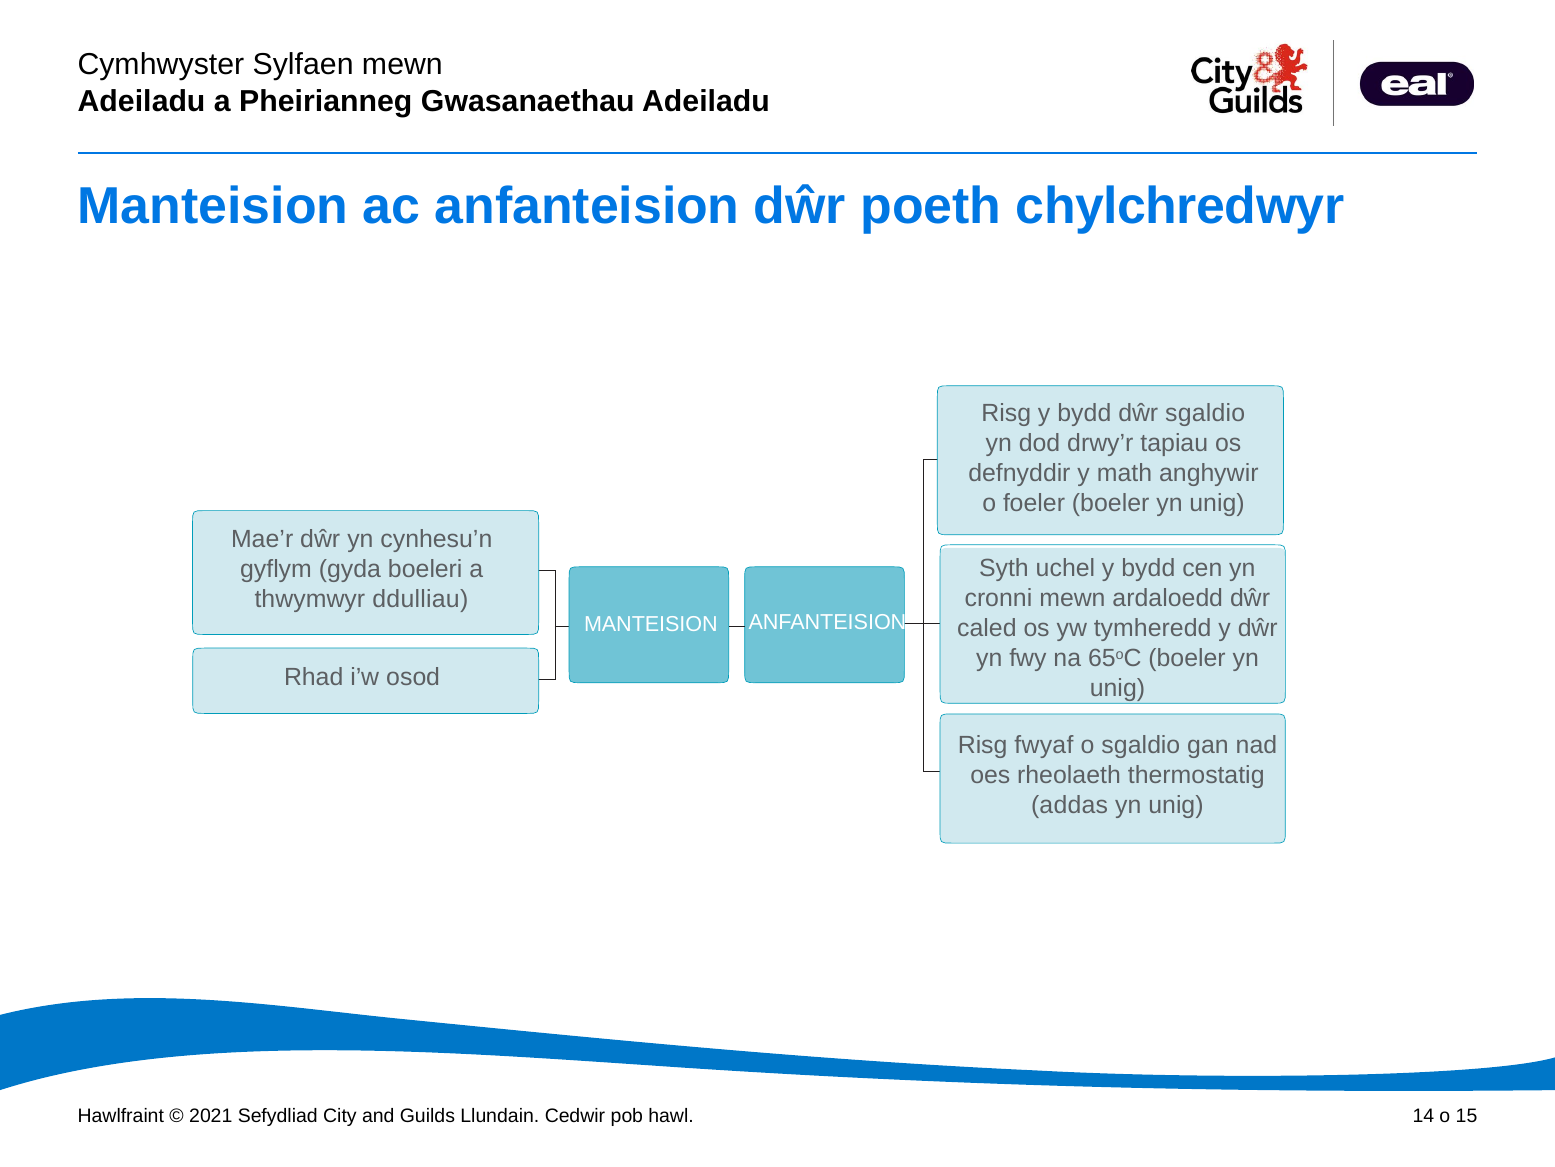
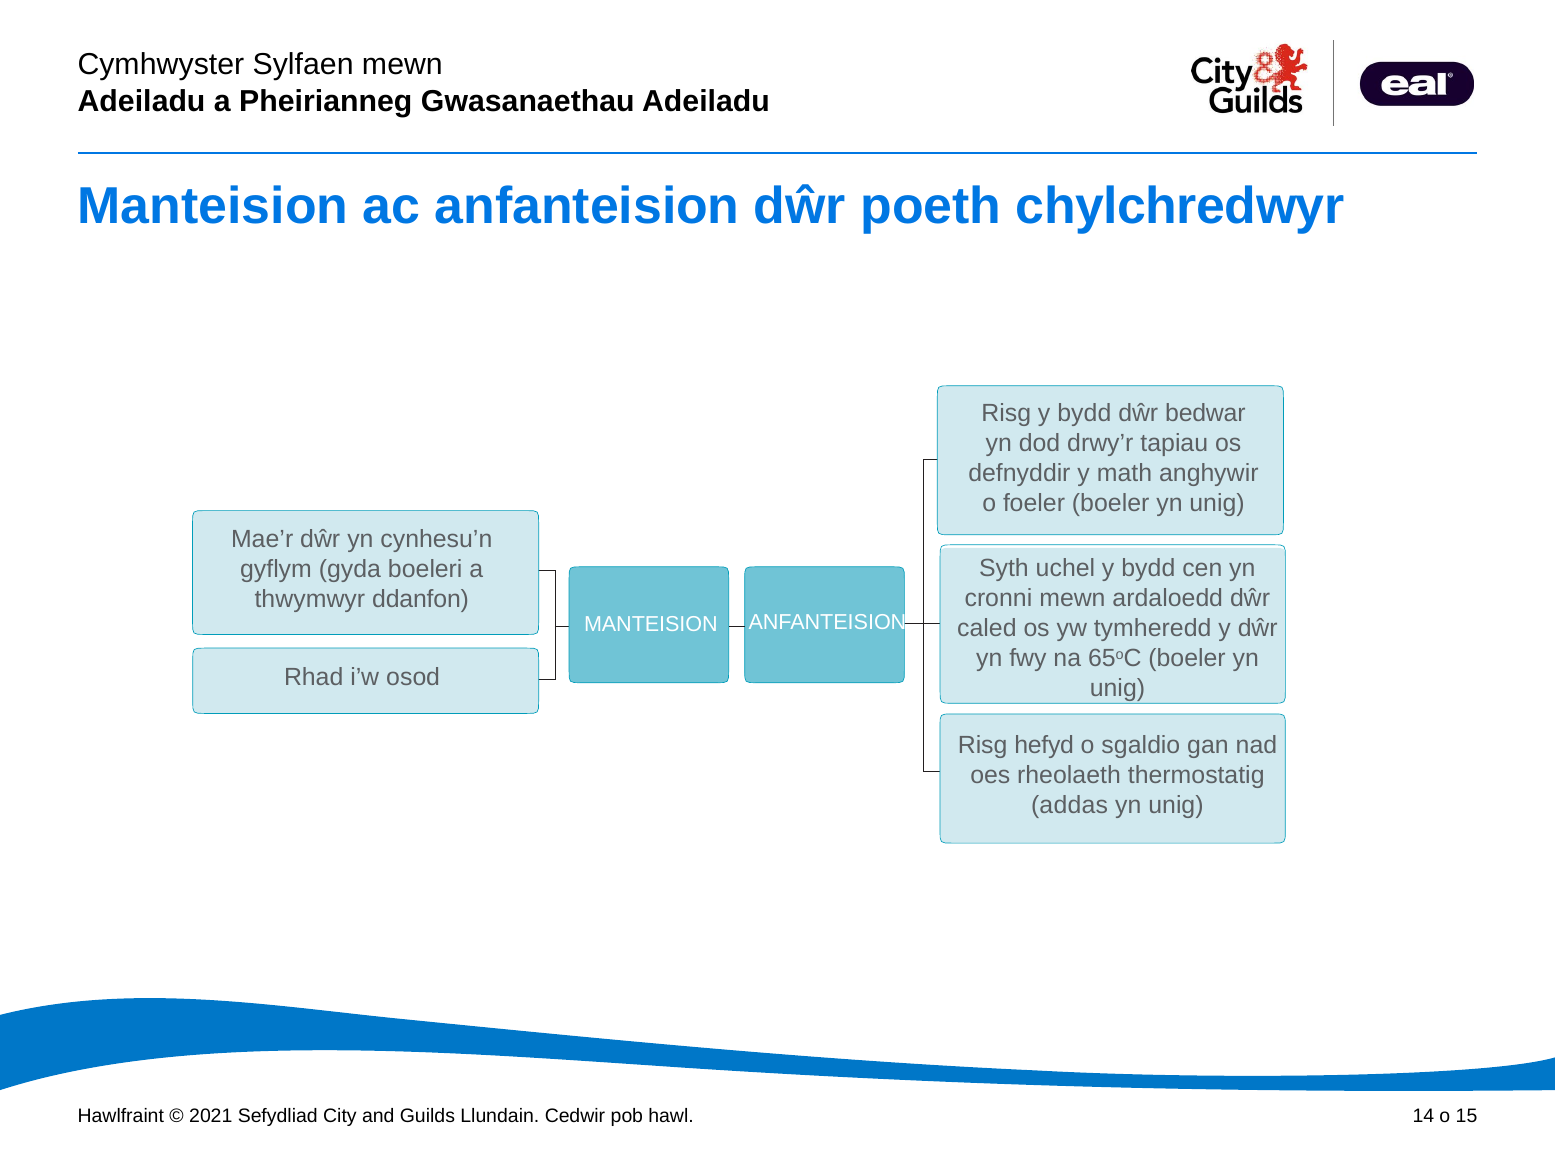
dŵr sgaldio: sgaldio -> bedwar (1205, 413)
ddulliau: ddulliau -> ddanfon (421, 599)
fwyaf: fwyaf -> hefyd (1044, 745)
